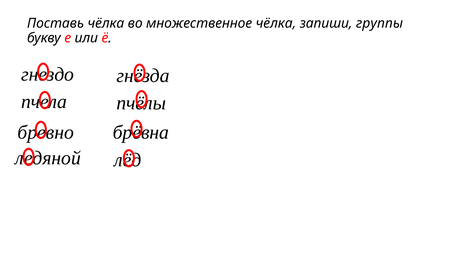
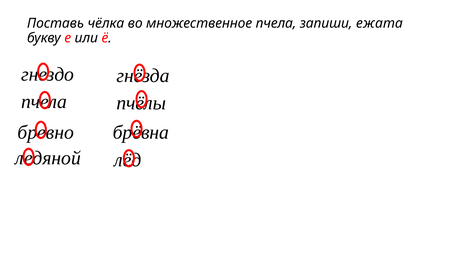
множественное чёлка: чёлка -> пчела (276, 23)
группы: группы -> ежата (379, 23)
